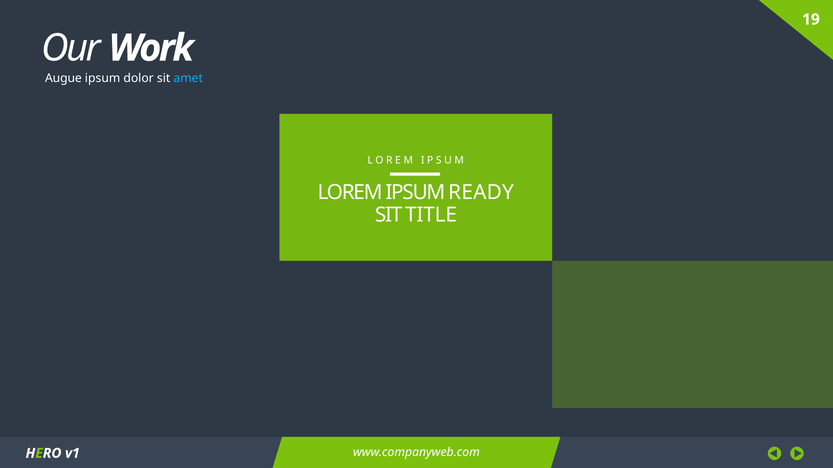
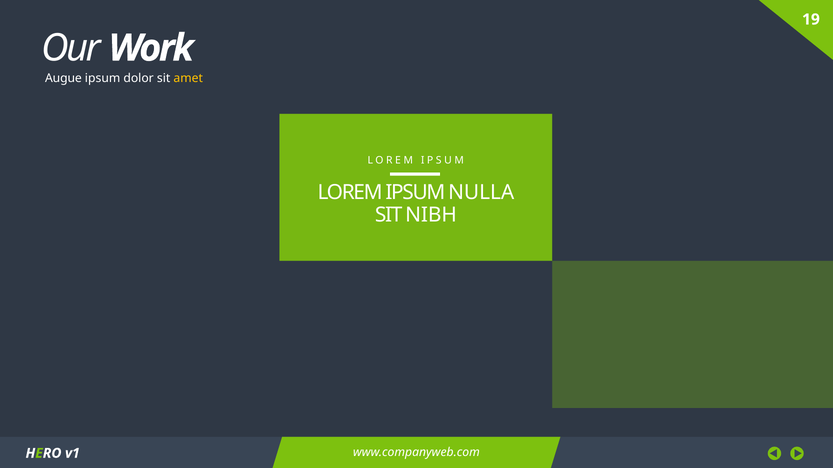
amet colour: light blue -> yellow (188, 78)
READY: READY -> NULLA (481, 193)
TITLE: TITLE -> NIBH (431, 215)
